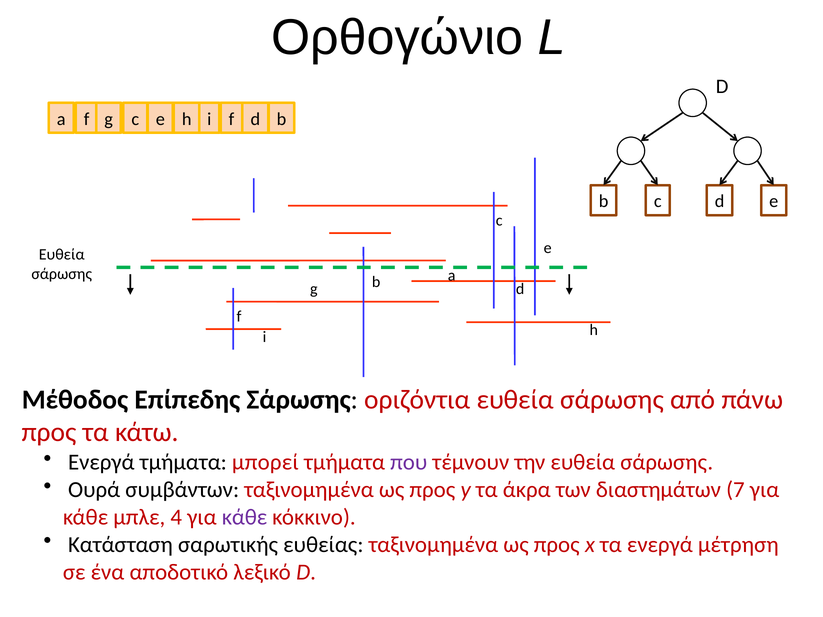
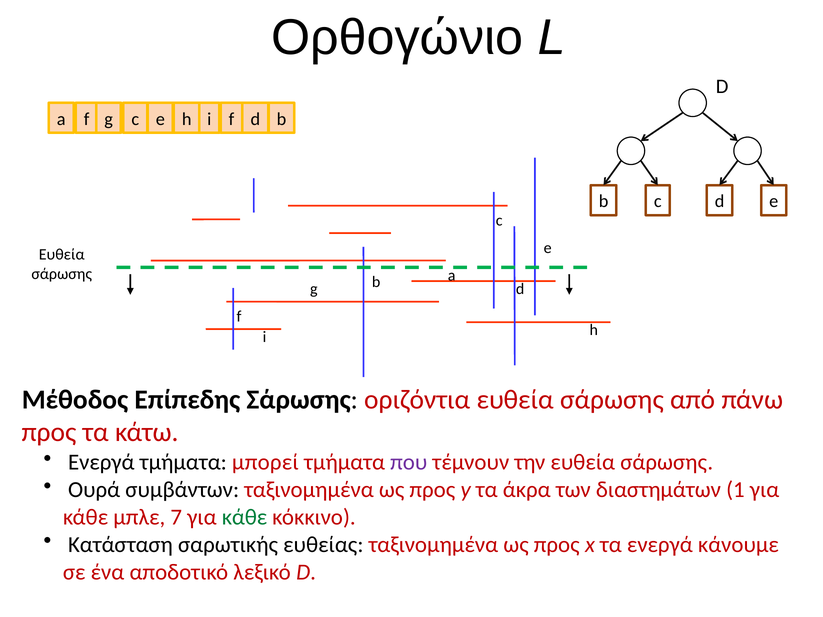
7: 7 -> 1 (735, 490)
4: 4 -> 7 (176, 517)
κάθε colour: purple -> green (244, 517)
μέτρηση: μέτρηση -> κάνουμε (738, 545)
